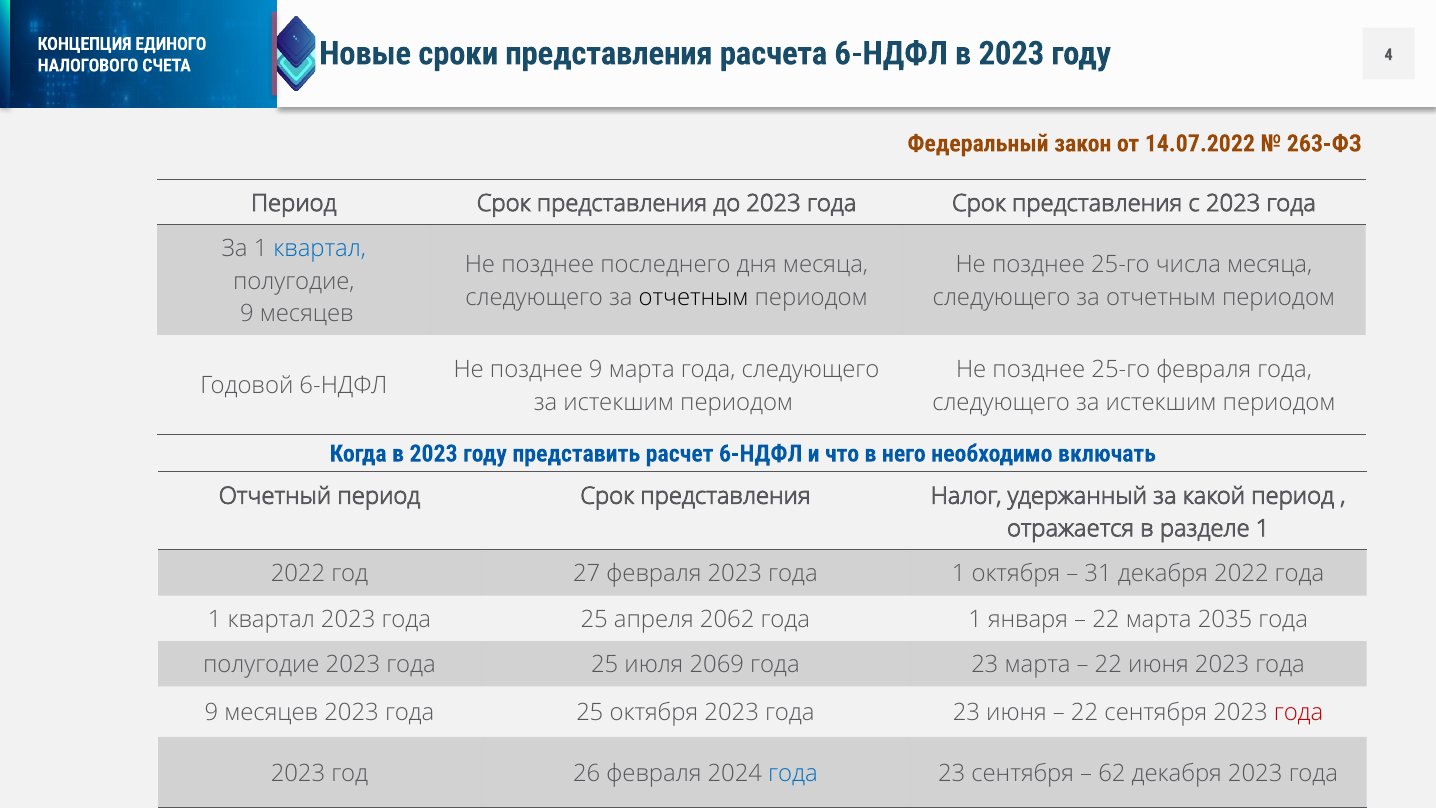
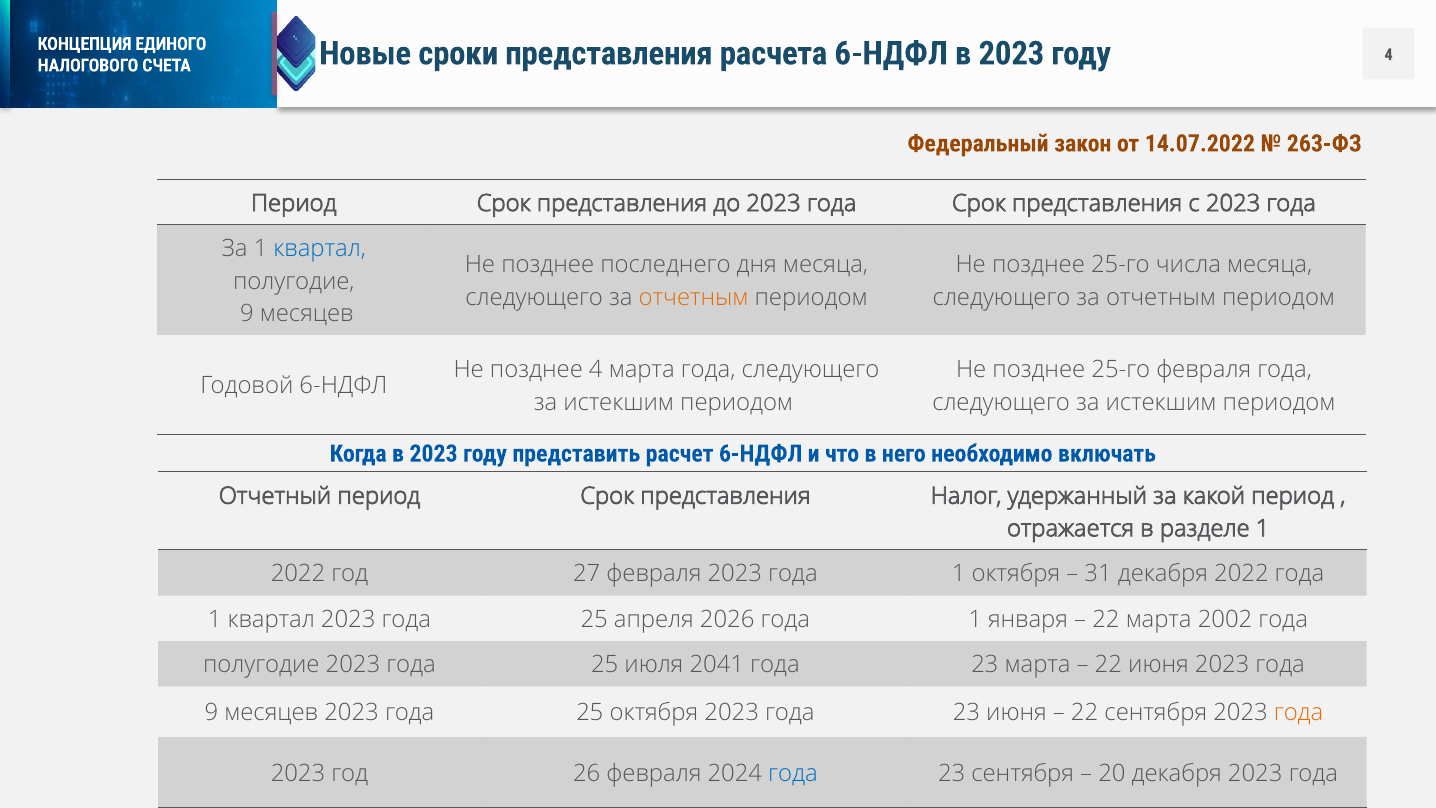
отчетным colour: black -> orange (694, 297)
позднее 9: 9 -> 4 (596, 370)
2062: 2062 -> 2026 (727, 619)
2035: 2035 -> 2002 (1225, 619)
2069: 2069 -> 2041 (717, 665)
года colour: red -> orange (1299, 713)
62: 62 -> 20 (1112, 773)
